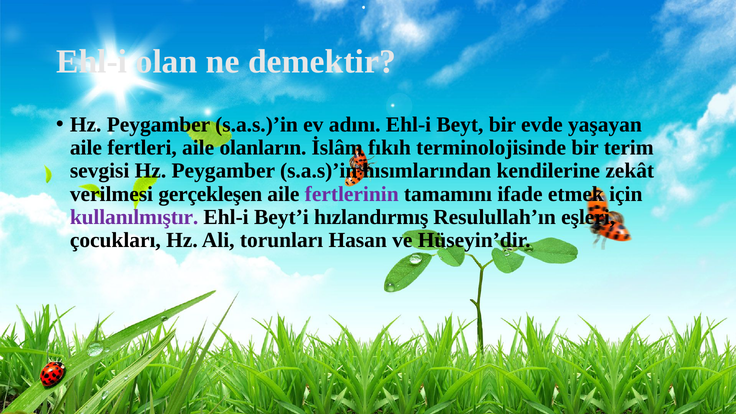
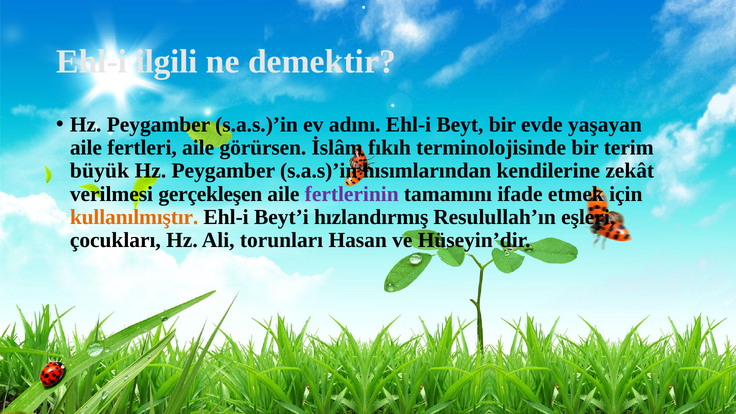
olan: olan -> ilgili (167, 62)
olanların: olanların -> görürsen (263, 148)
sevgisi: sevgisi -> büyük (100, 171)
kullanılmıştır colour: purple -> orange (134, 217)
